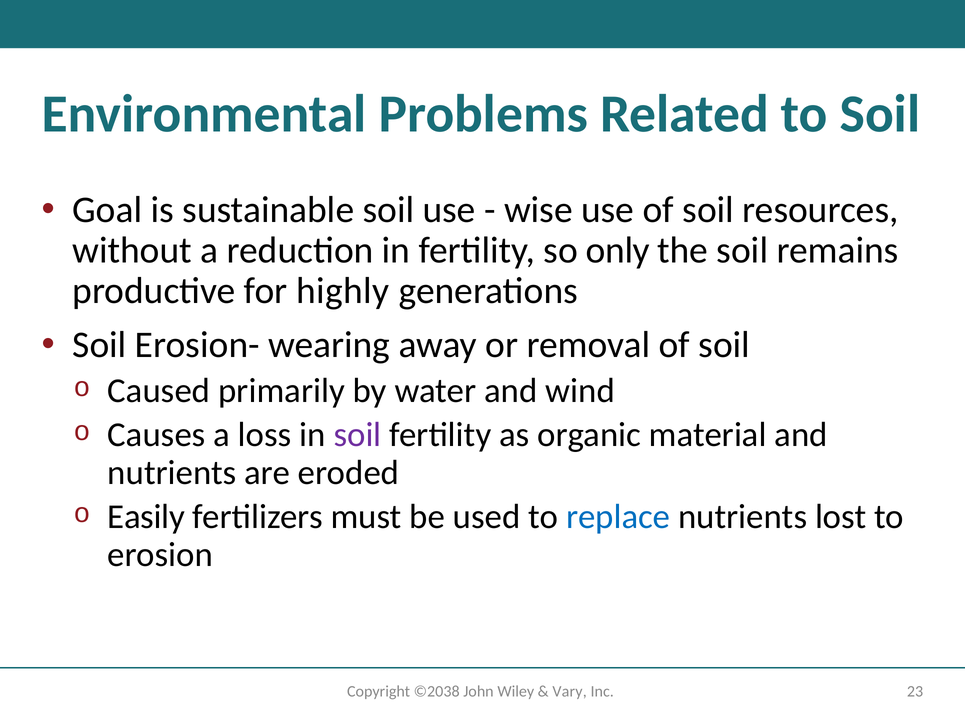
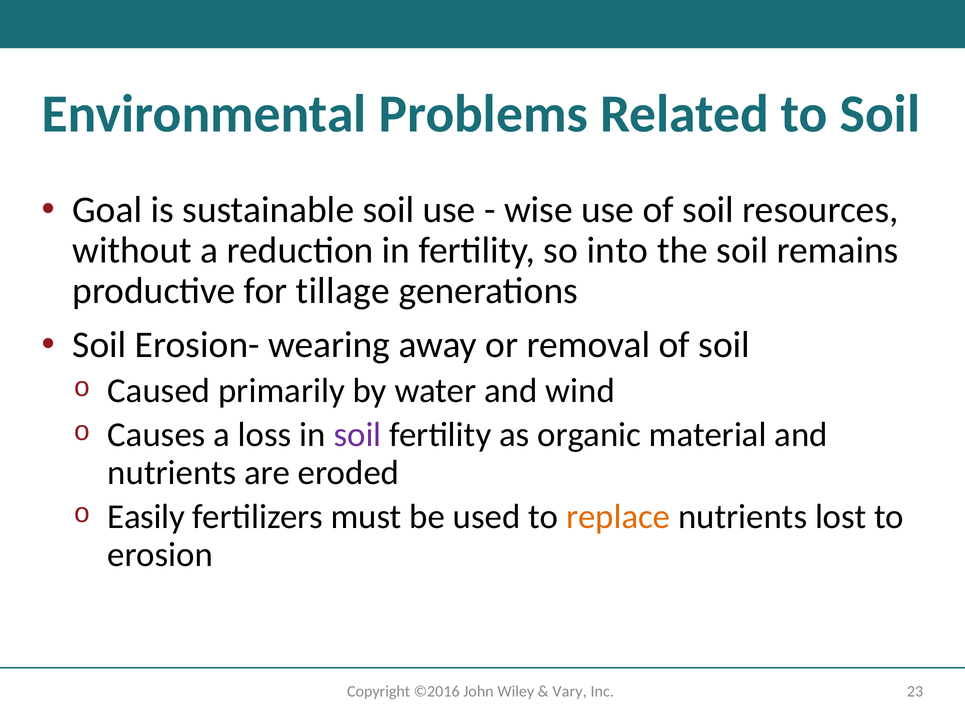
only: only -> into (617, 250)
highly: highly -> tillage (343, 291)
replace colour: blue -> orange (618, 517)
©2038: ©2038 -> ©2016 (437, 691)
